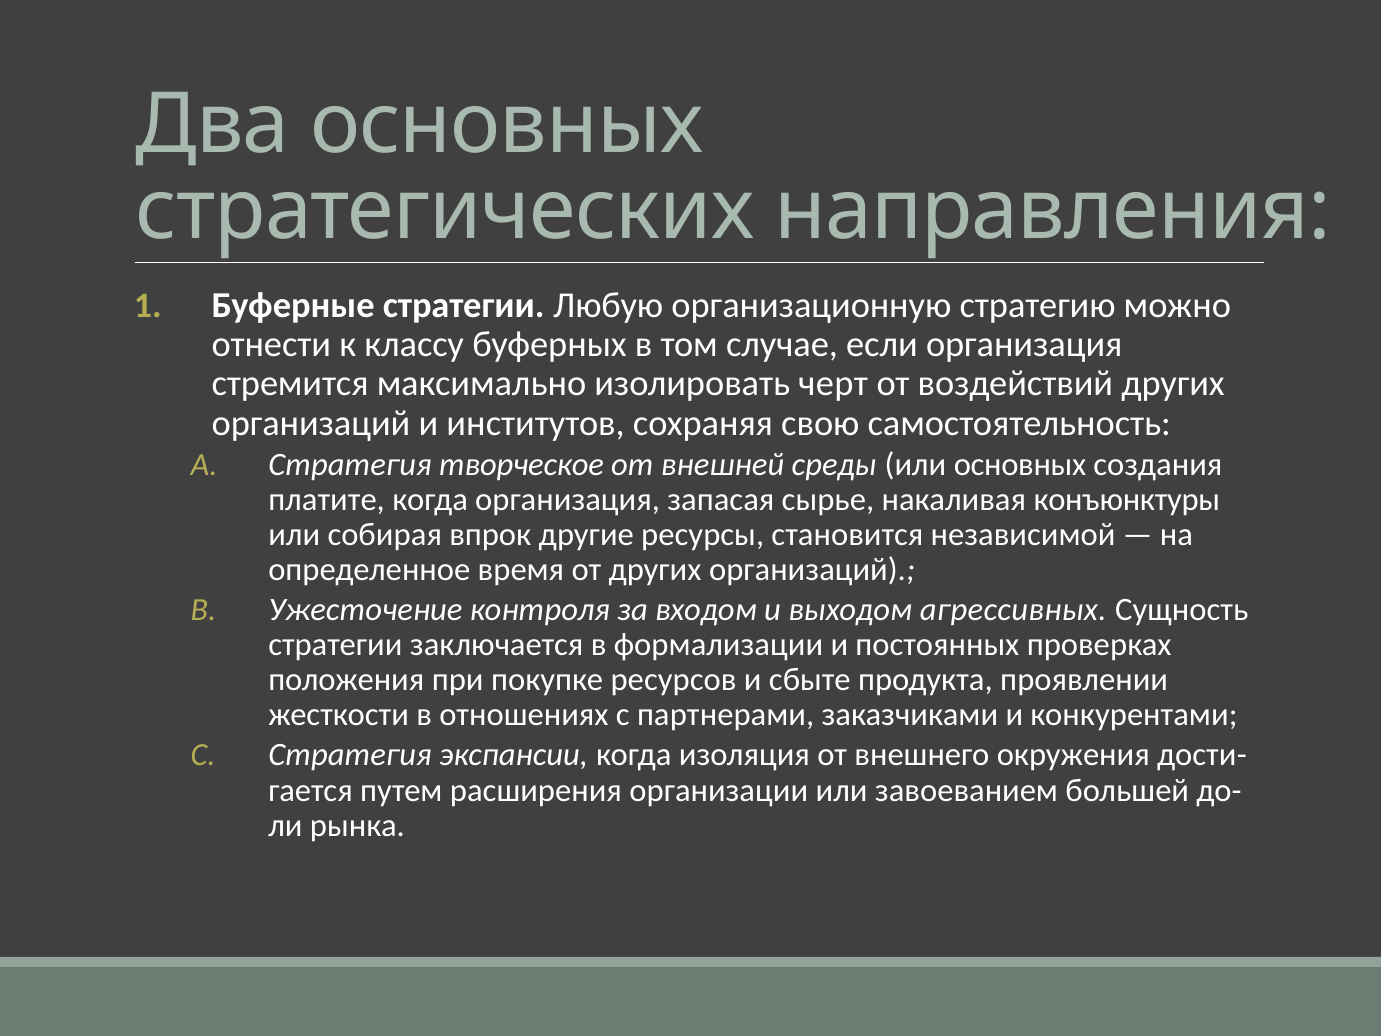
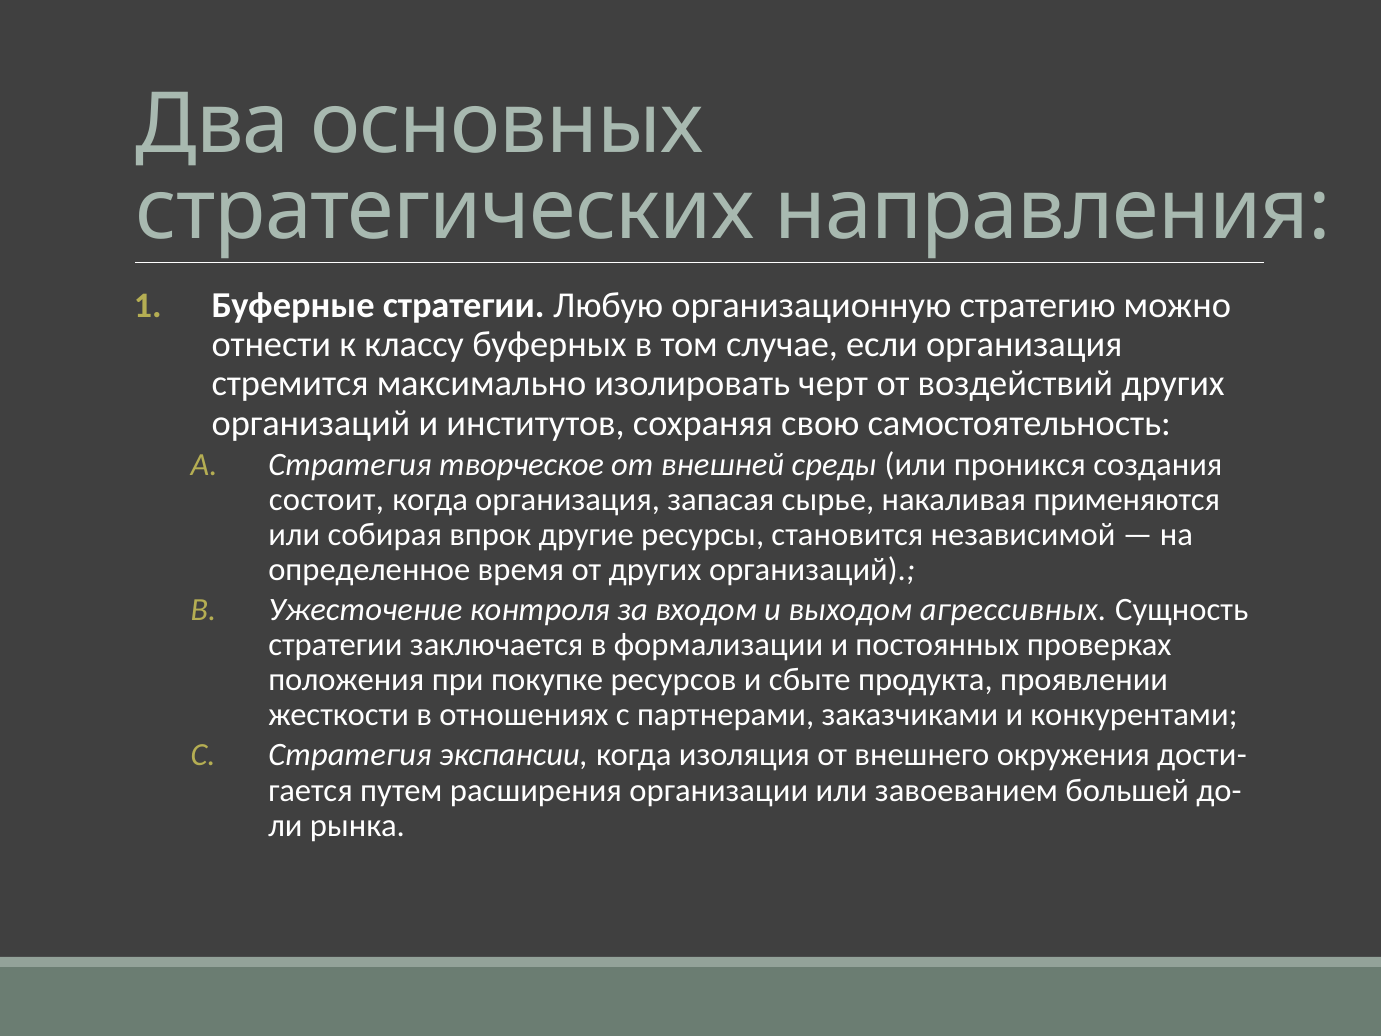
или основных: основных -> проникся (1020, 464)
платите: платите -> состоит (326, 500)
конъюнктуры: конъюнктуры -> применяются (1127, 500)
